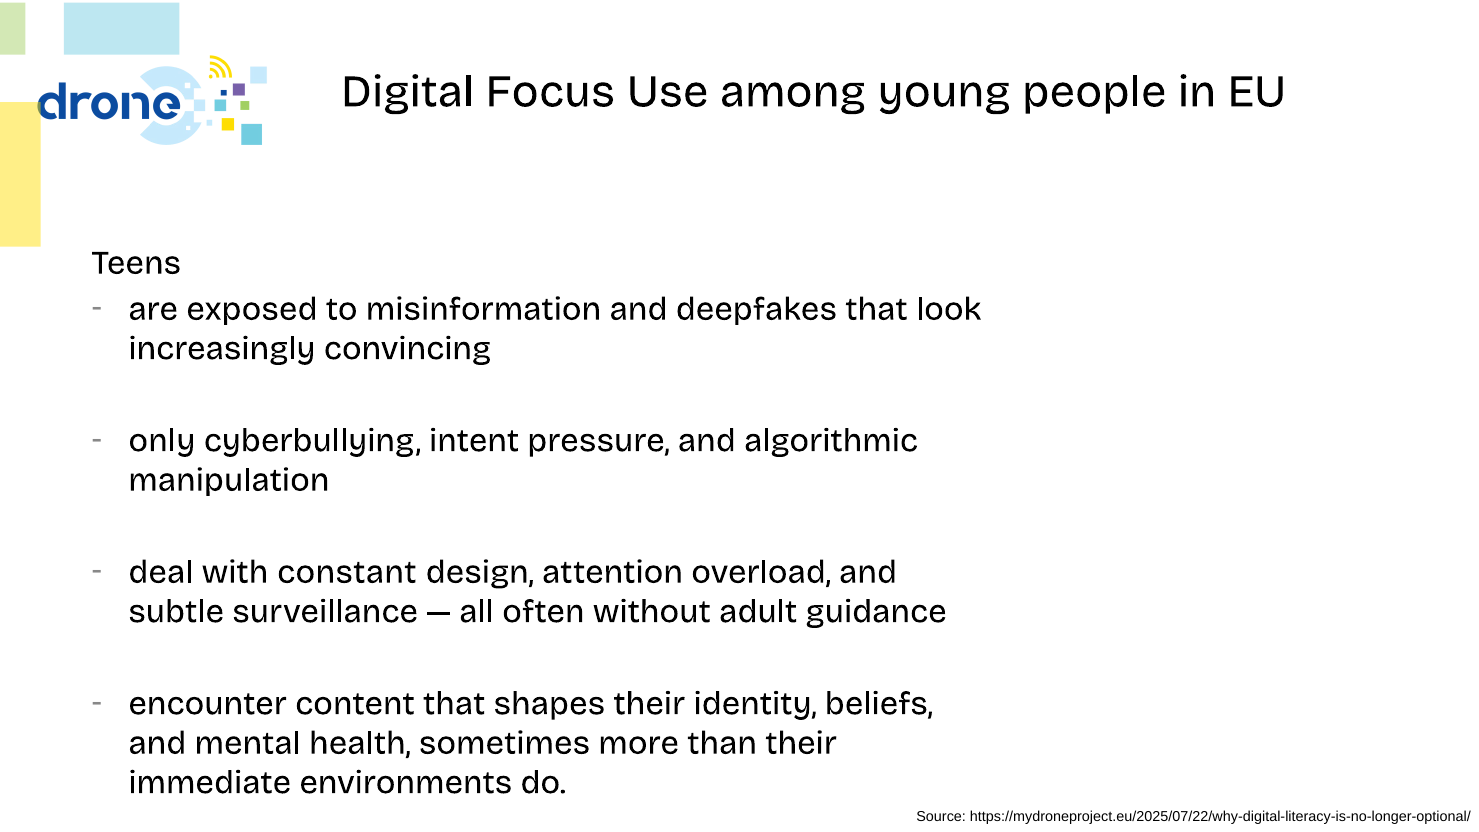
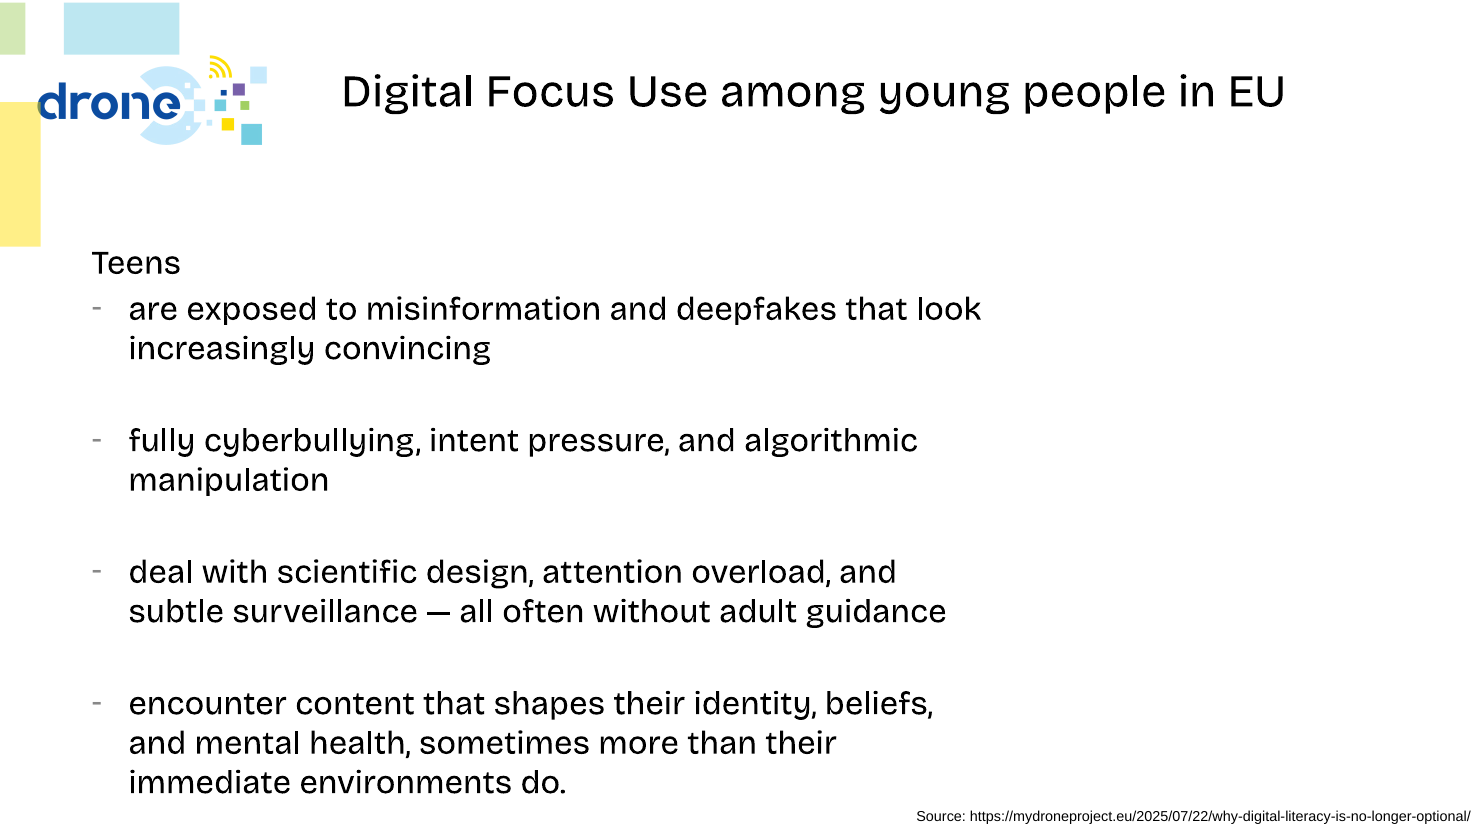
only: only -> fully (162, 440)
constant: constant -> scientific (347, 572)
